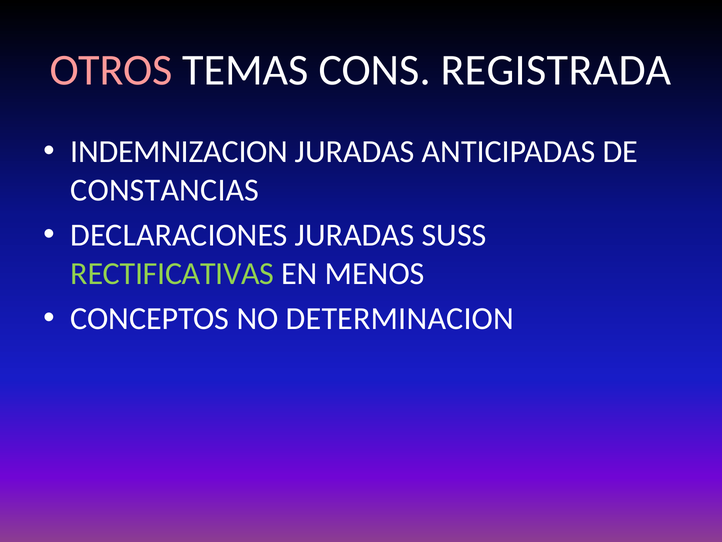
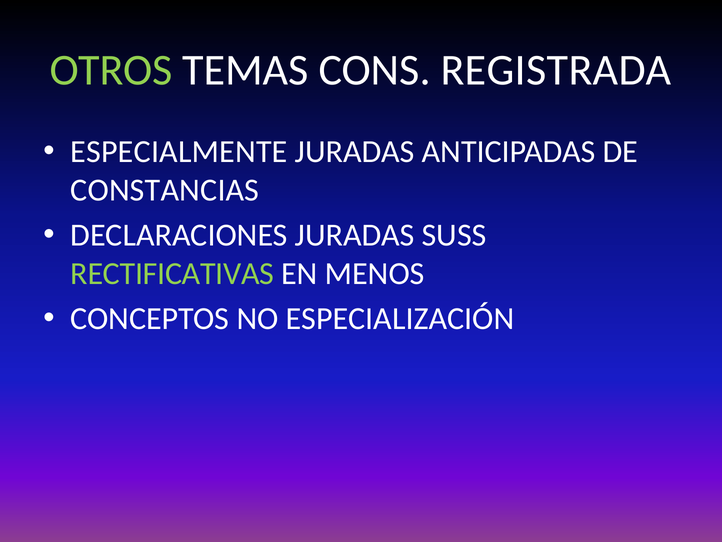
OTROS colour: pink -> light green (111, 70)
INDEMNIZACION: INDEMNIZACION -> ESPECIALMENTE (179, 151)
DETERMINACION: DETERMINACION -> ESPECIALIZACIÓN (400, 318)
